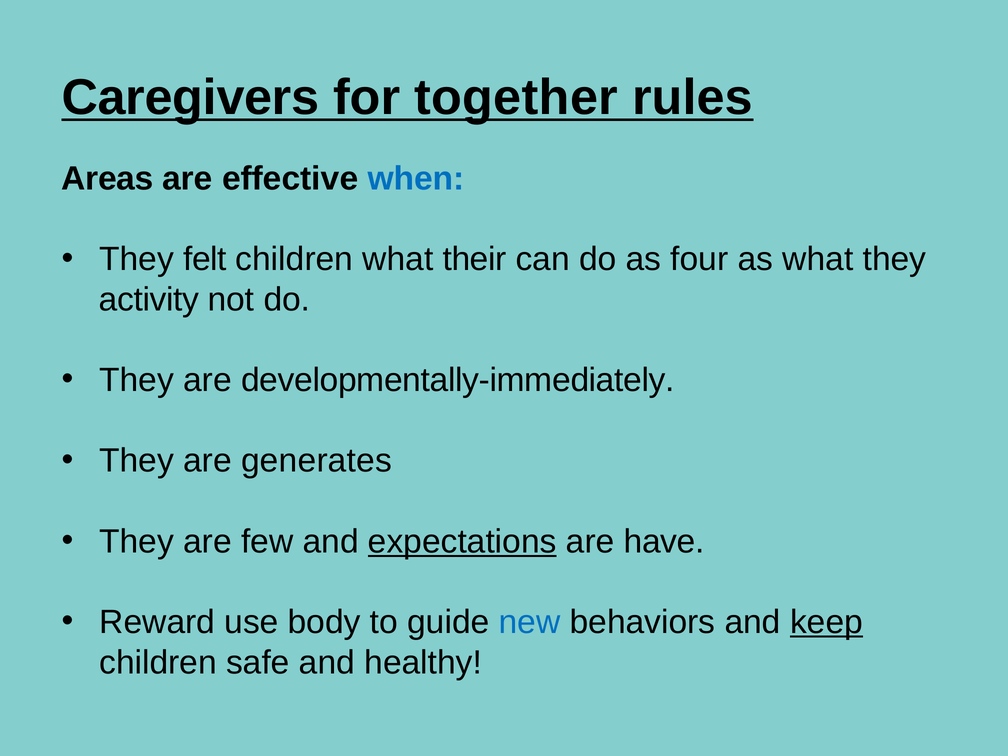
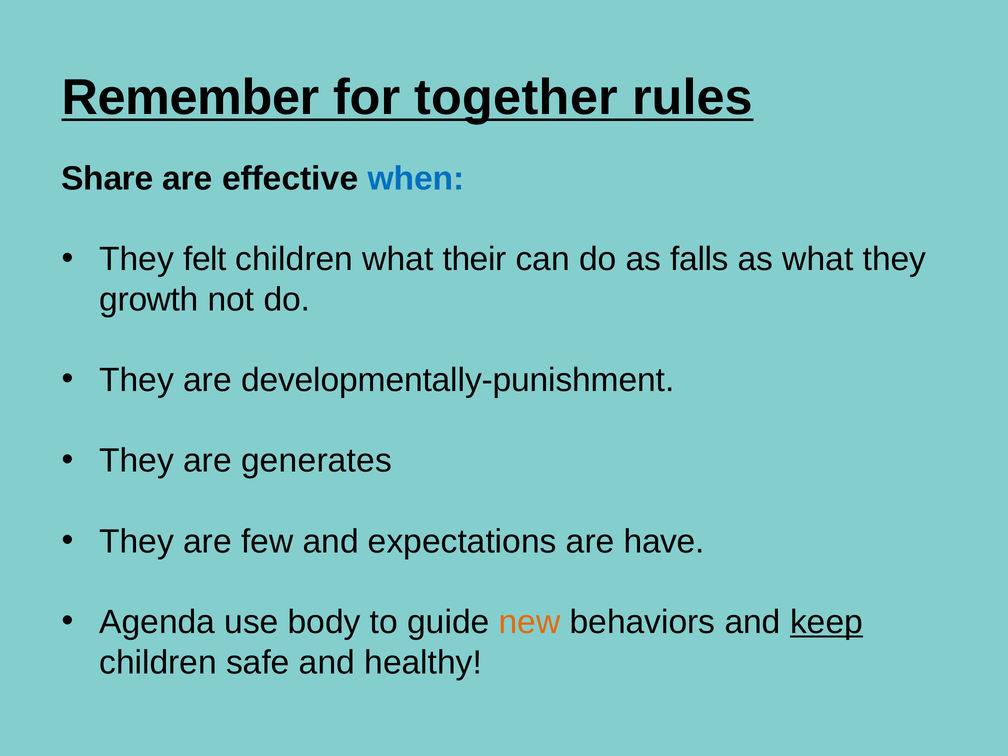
Caregivers: Caregivers -> Remember (191, 98)
Areas: Areas -> Share (107, 179)
four: four -> falls (700, 259)
activity: activity -> growth (149, 300)
developmentally-immediately: developmentally-immediately -> developmentally-punishment (458, 380)
expectations underline: present -> none (462, 542)
Reward: Reward -> Agenda (157, 622)
new colour: blue -> orange (530, 622)
